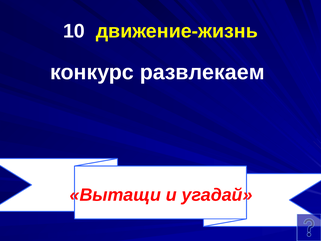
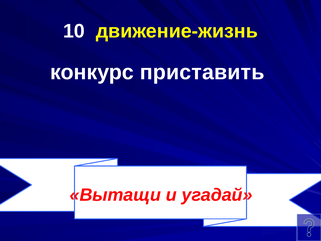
развлекаем: развлекаем -> приставить (202, 72)
